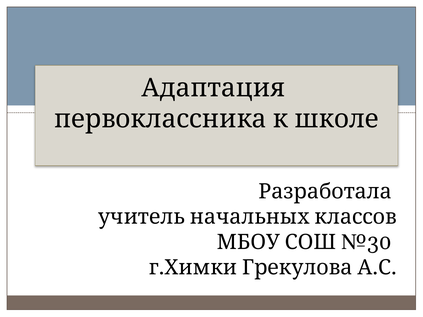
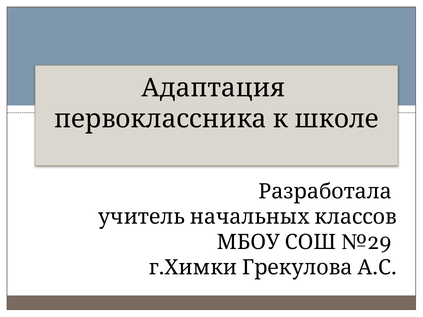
№30: №30 -> №29 (367, 242)
